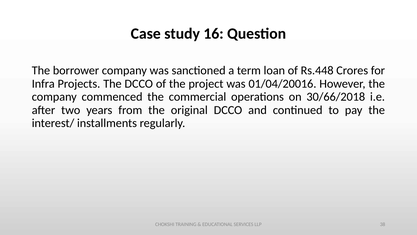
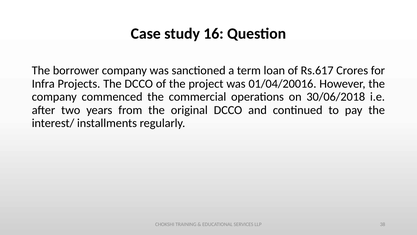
Rs.448: Rs.448 -> Rs.617 (317, 71)
30/66/2018: 30/66/2018 -> 30/06/2018 (336, 97)
